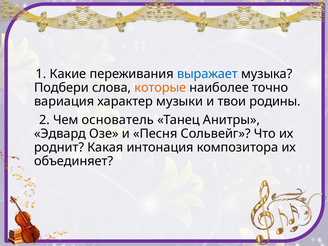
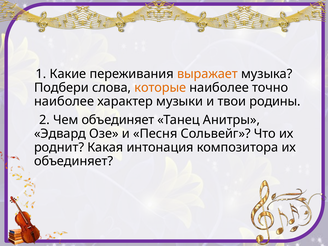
выражает colour: blue -> orange (207, 74)
вариация: вариация -> наиболее (64, 101)
Чем основатель: основатель -> объединяет (118, 120)
